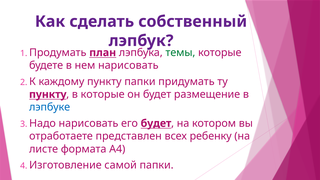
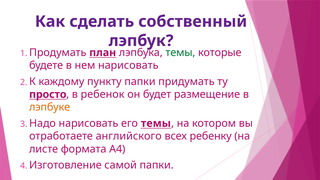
пункту: пункту -> просто (48, 94)
в которые: которые -> ребенок (103, 94)
лэпбуке colour: blue -> orange (50, 107)
его будет: будет -> темы (156, 123)
представлен: представлен -> английского (129, 136)
